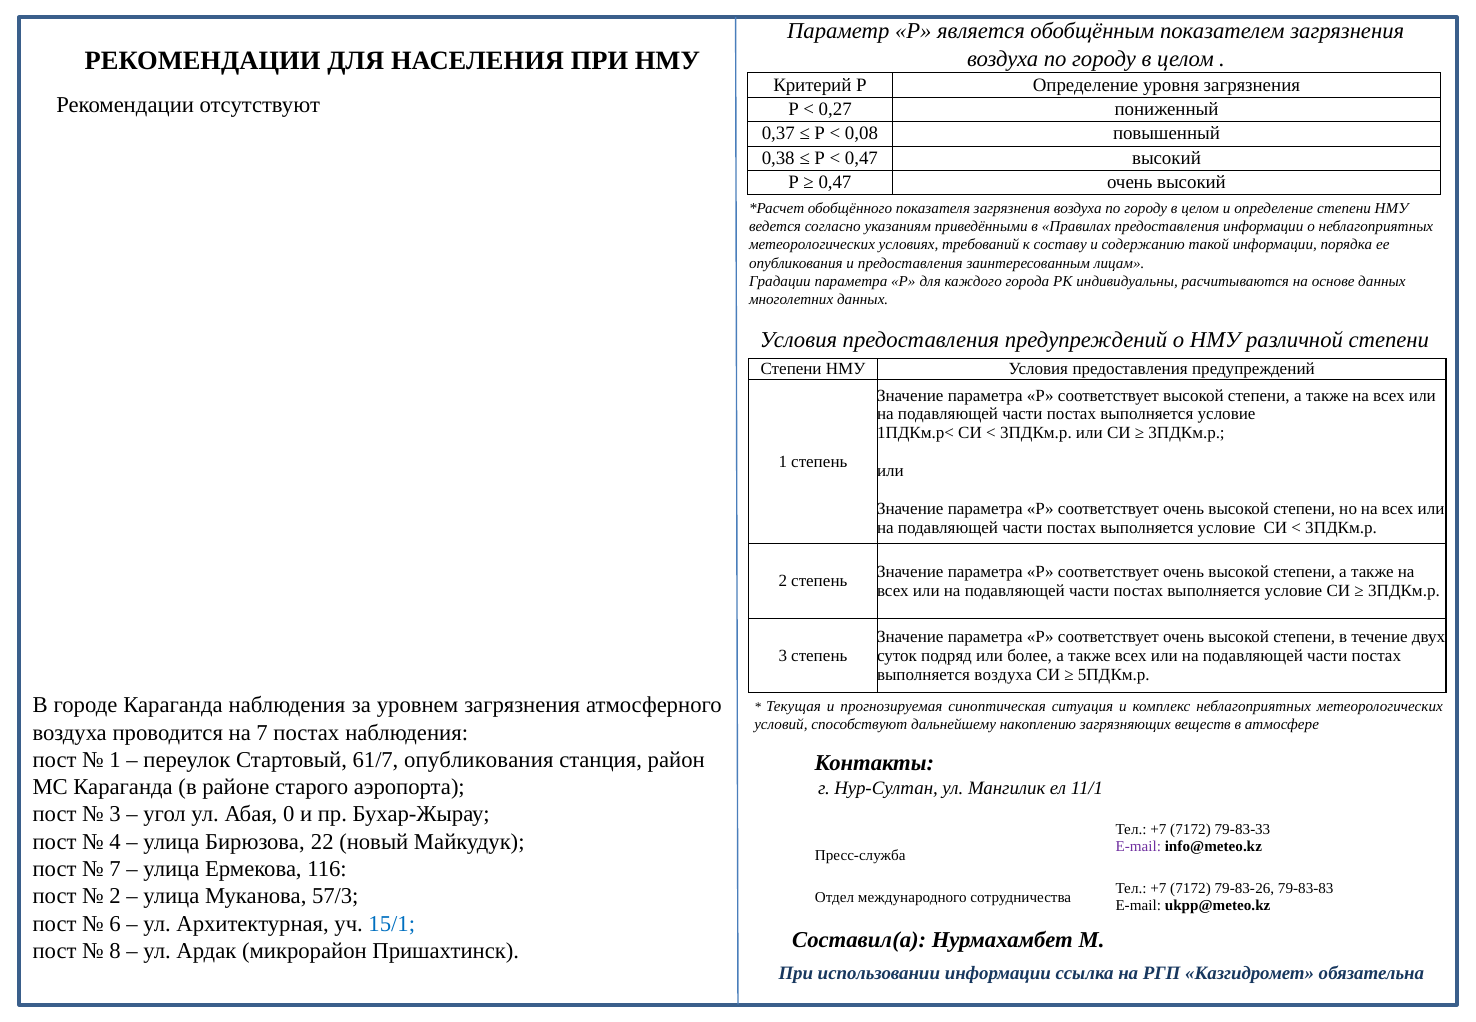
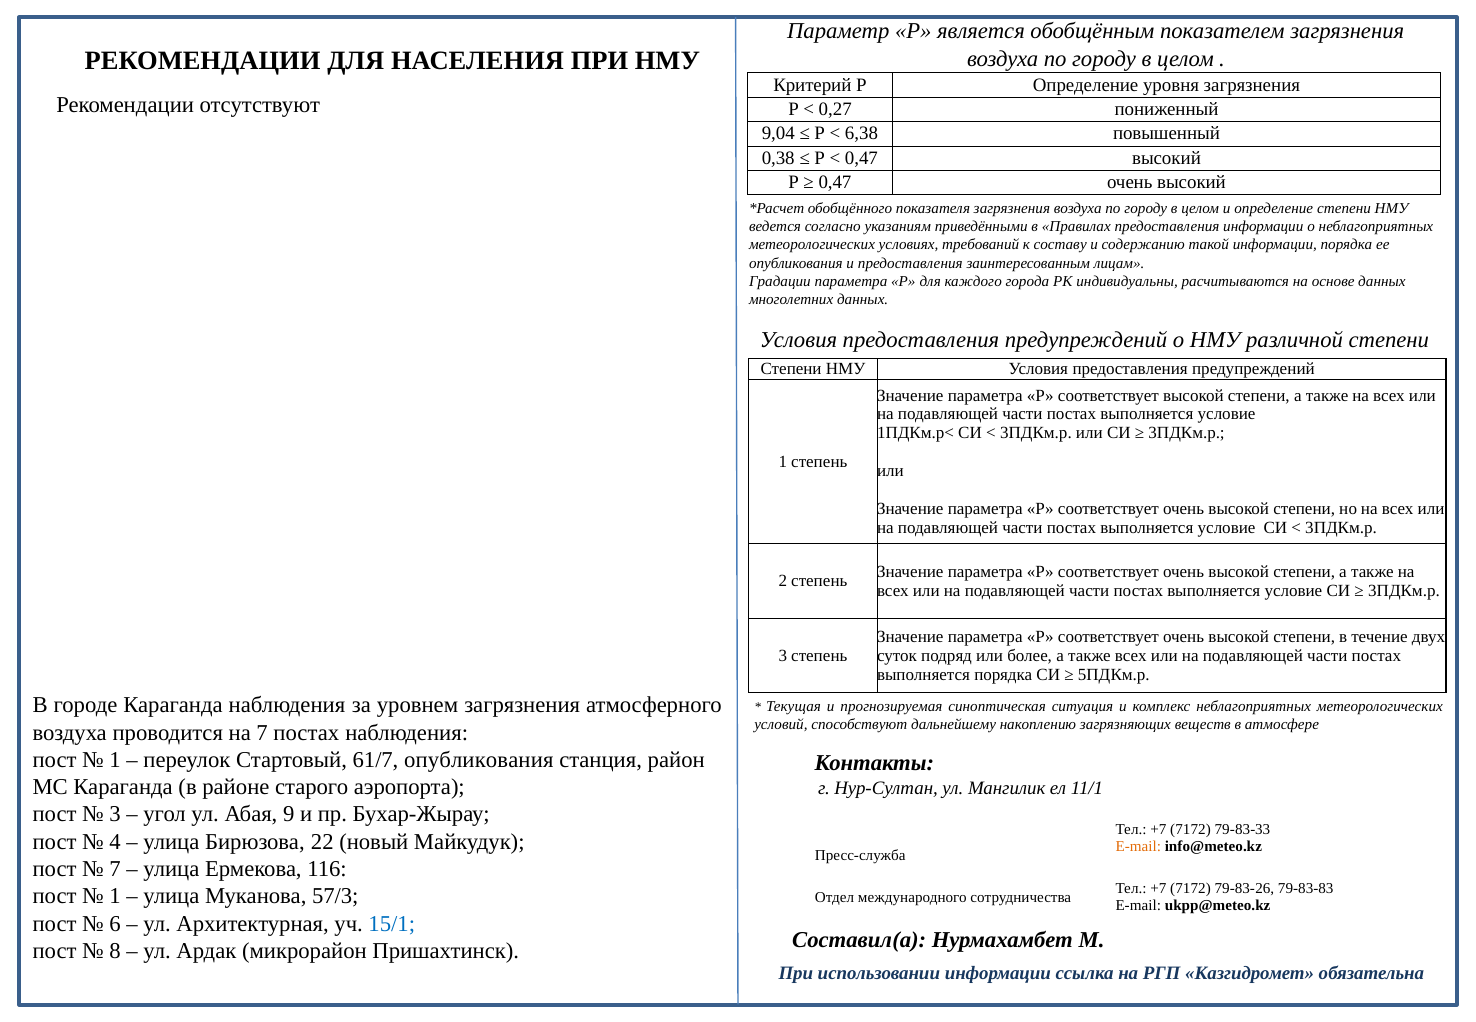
0,37: 0,37 -> 9,04 (778, 134)
0,08: 0,08 -> 6,38 (861, 134)
выполняется воздуха: воздуха -> порядка (1003, 675)
0: 0 -> 9 (289, 814)
E-mail colour: purple -> orange (1138, 847)
2: 2 -> 1 (115, 896)
